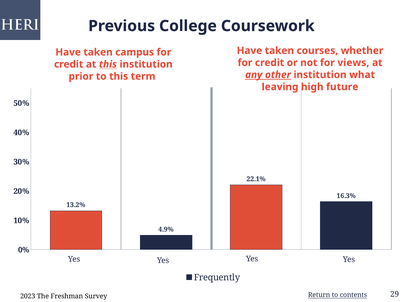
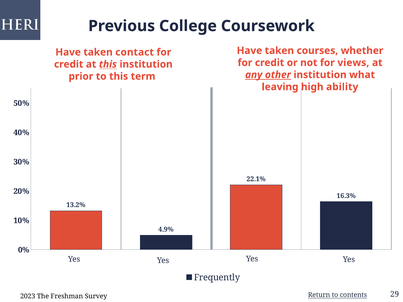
campus: campus -> contact (135, 52)
future: future -> ability (342, 87)
